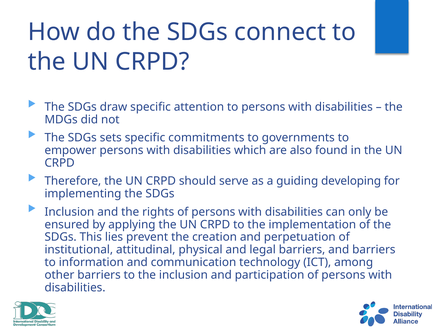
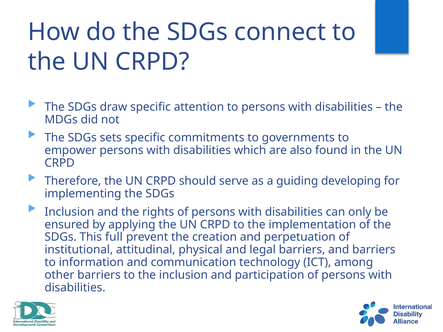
lies: lies -> full (114, 237)
